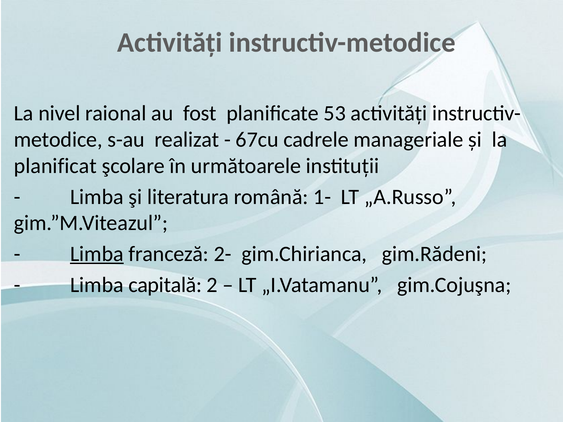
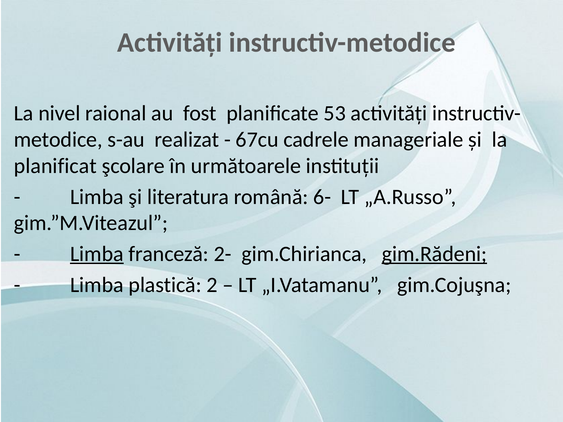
1-: 1- -> 6- (322, 197)
gim.Rădeni underline: none -> present (434, 254)
capitală: capitală -> plastică (165, 285)
